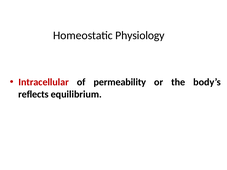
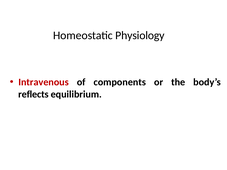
Intracellular: Intracellular -> Intravenous (44, 82)
permeability: permeability -> components (120, 82)
